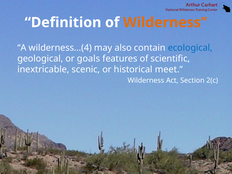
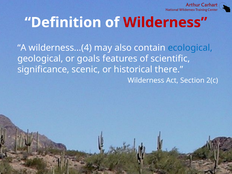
Wilderness colour: orange -> red (165, 22)
inextricable: inextricable -> significance (43, 69)
meet: meet -> there (169, 69)
